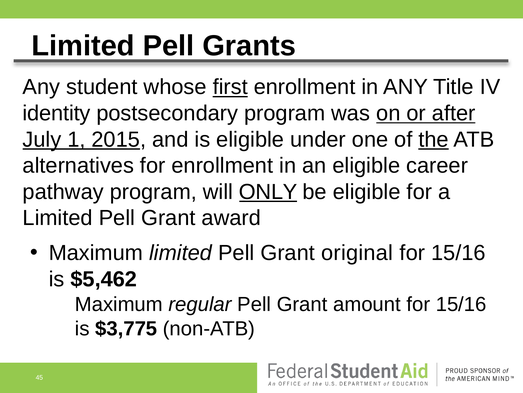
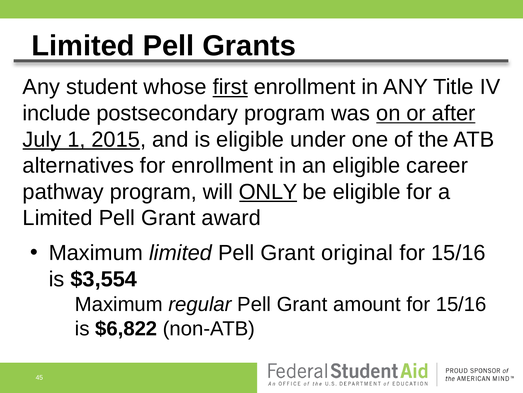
identity: identity -> include (57, 113)
the underline: present -> none (434, 139)
$5,462: $5,462 -> $3,554 (104, 279)
$3,775: $3,775 -> $6,822 (126, 328)
